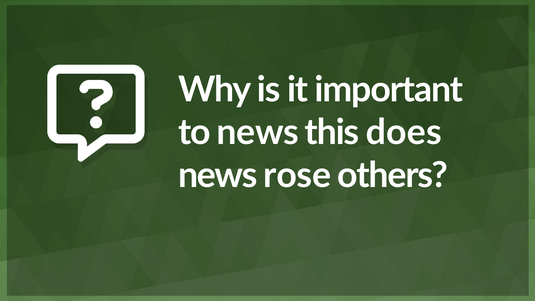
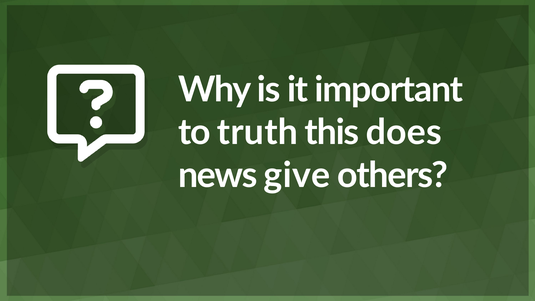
to news: news -> truth (257, 132)
rose: rose -> give (297, 175)
